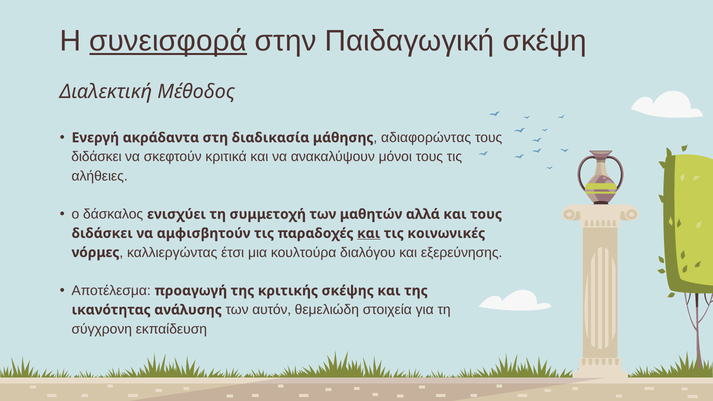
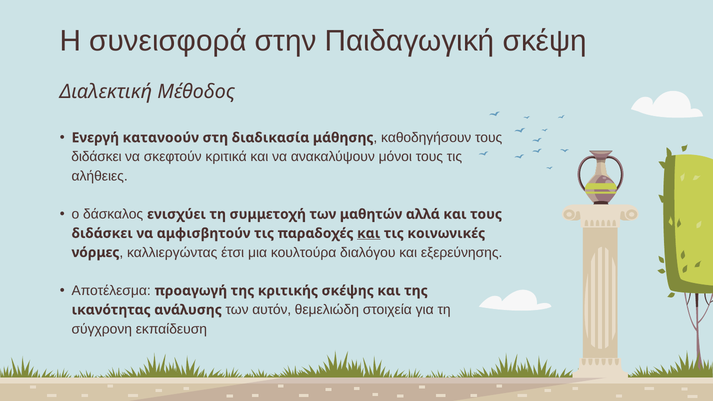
συνεισφορά underline: present -> none (168, 41)
ακράδαντα: ακράδαντα -> κατανοούν (161, 138)
αδιαφορώντας: αδιαφορώντας -> καθοδηγήσουν (426, 138)
